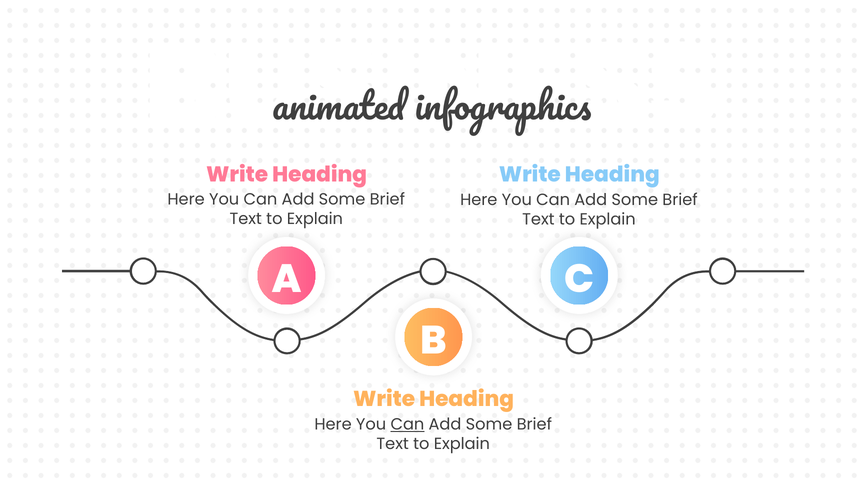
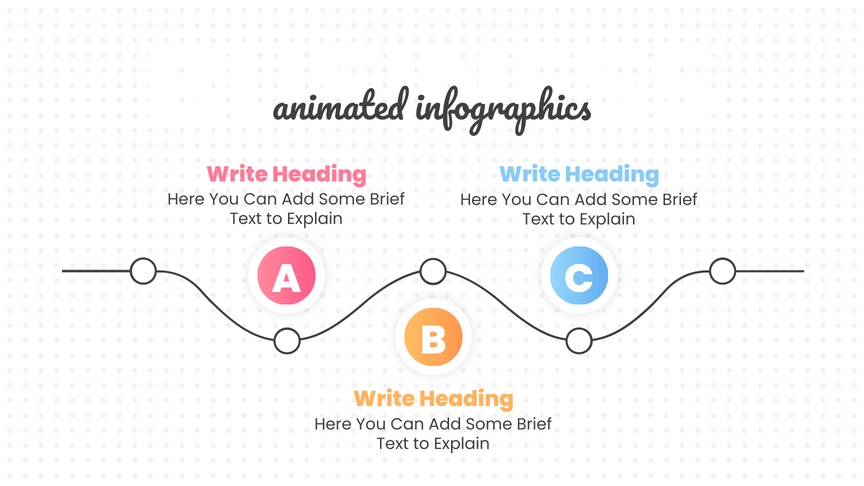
Can underline: present -> none (407, 424)
